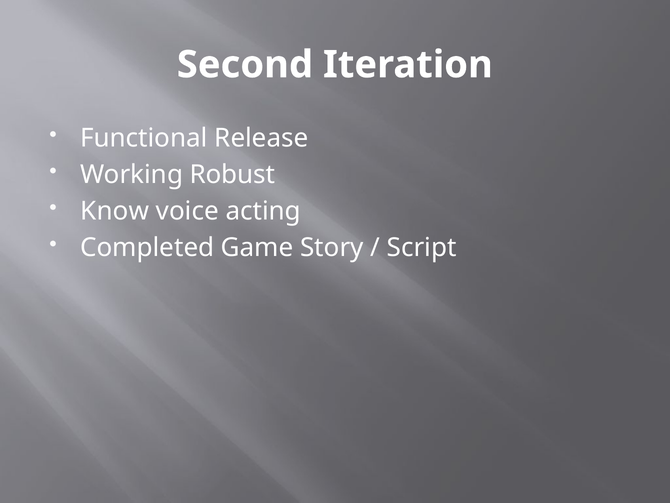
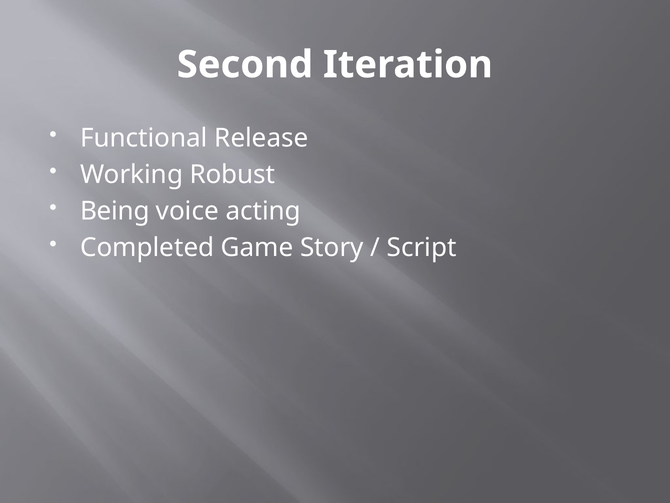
Know: Know -> Being (115, 211)
